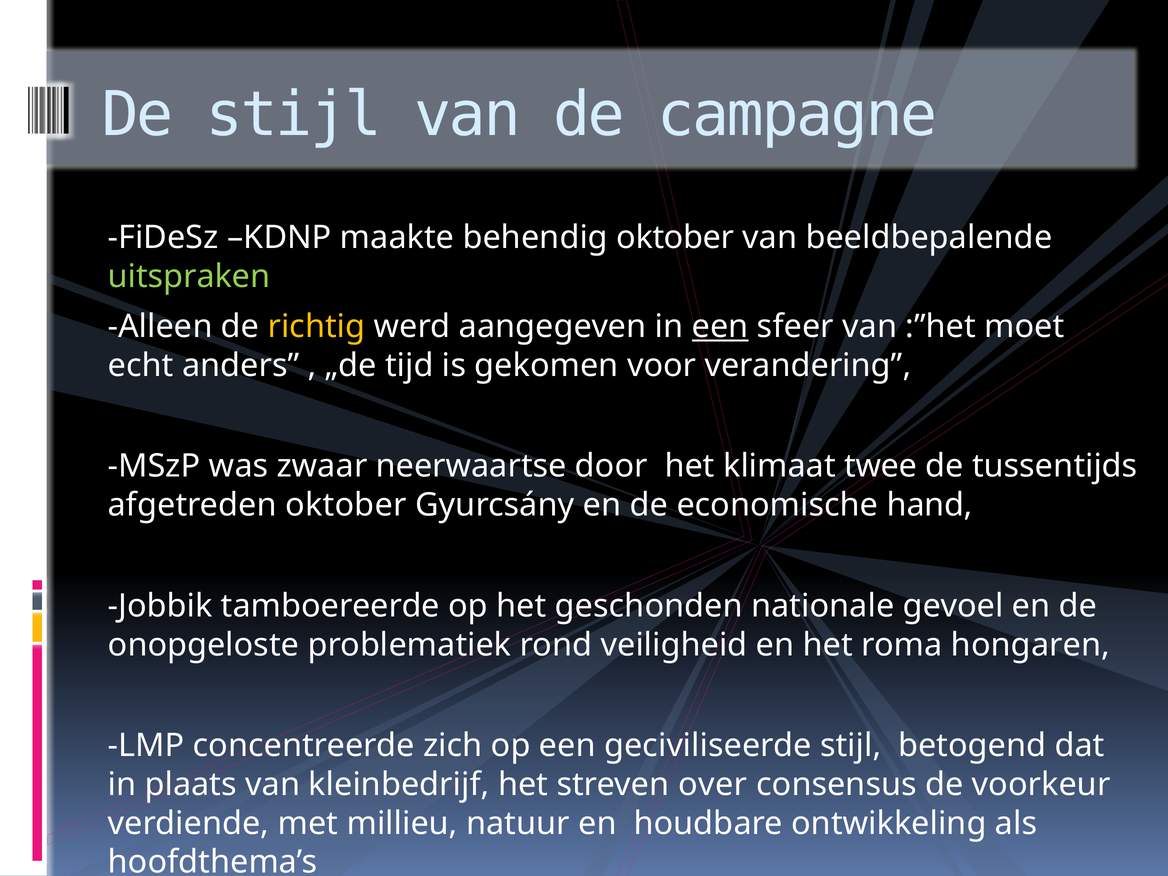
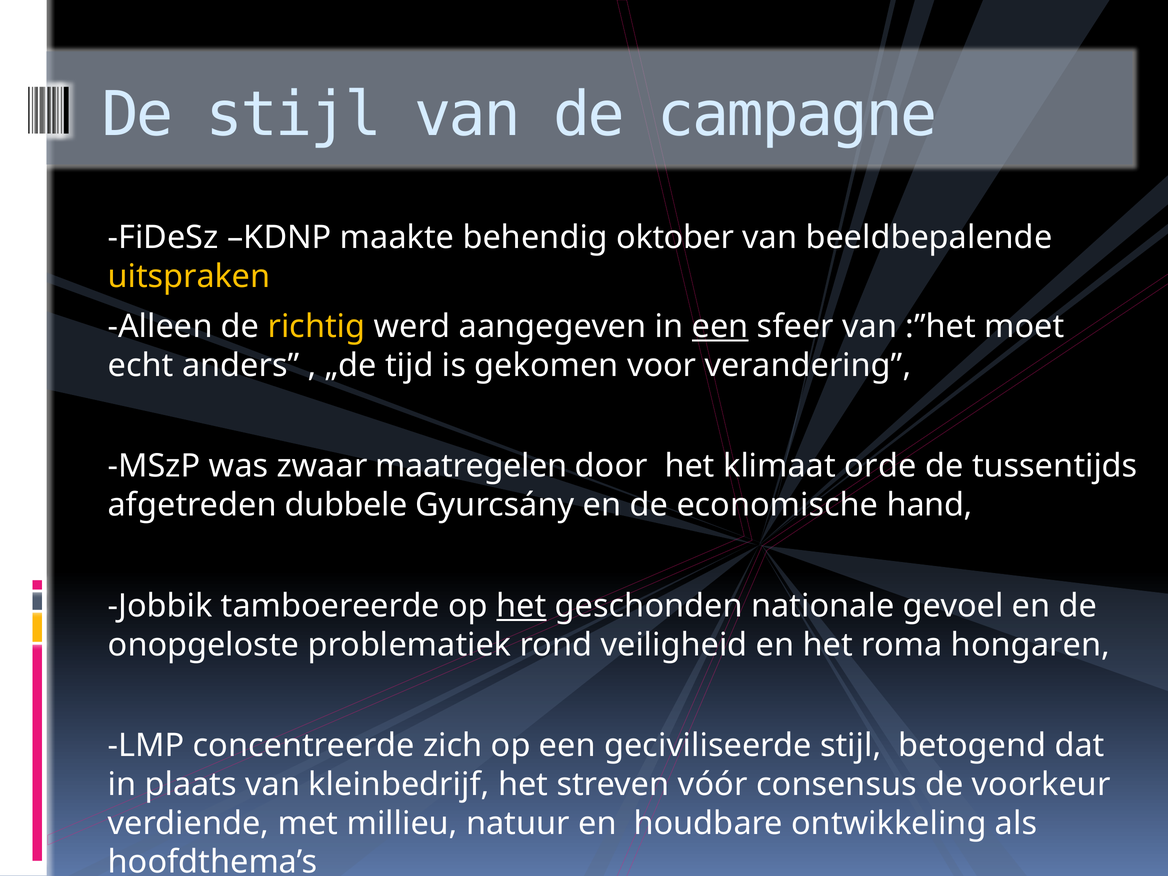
uitspraken colour: light green -> yellow (189, 276)
neerwaartse: neerwaartse -> maatregelen (471, 466)
twee: twee -> orde (880, 466)
afgetreden oktober: oktober -> dubbele (346, 505)
het underline: none -> present (521, 606)
over: over -> vóór (713, 784)
